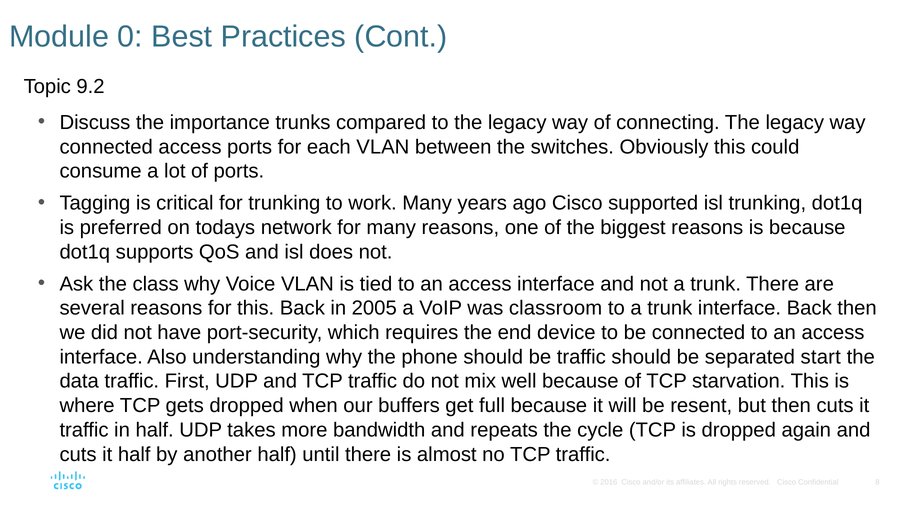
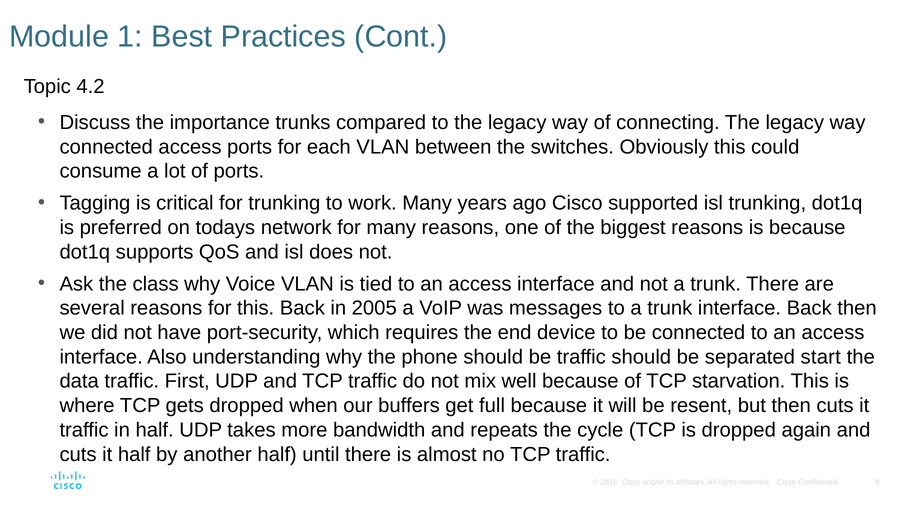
0: 0 -> 1 (130, 37)
9.2: 9.2 -> 4.2 (91, 87)
classroom: classroom -> messages (556, 308)
